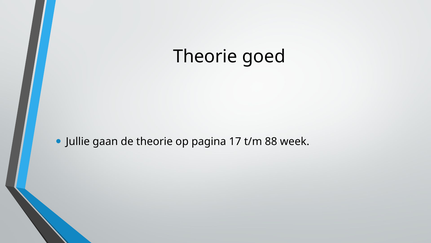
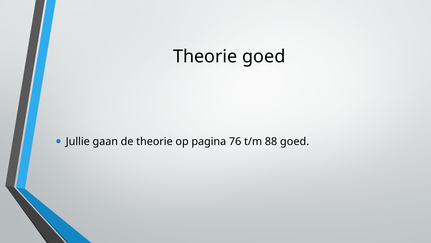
17: 17 -> 76 (235, 141)
88 week: week -> goed (295, 141)
